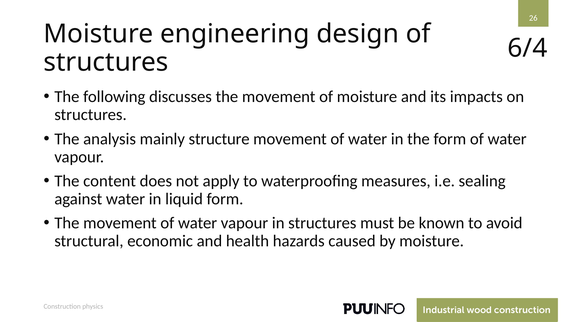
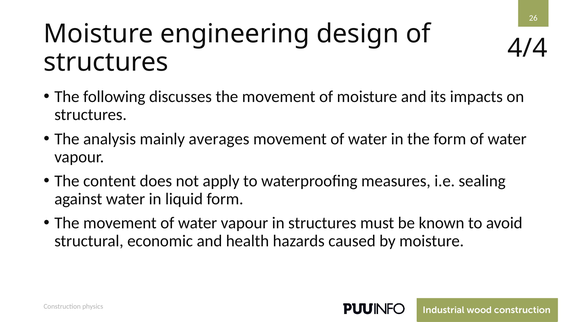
6/4: 6/4 -> 4/4 (528, 48)
structure: structure -> averages (219, 139)
